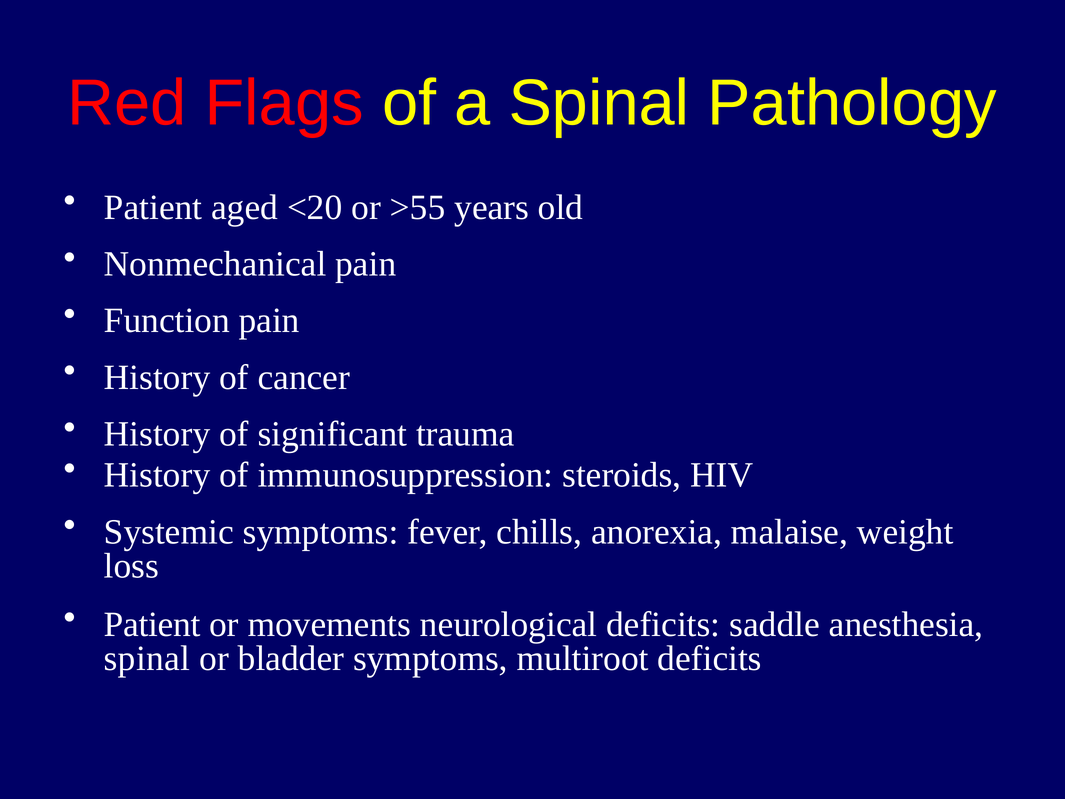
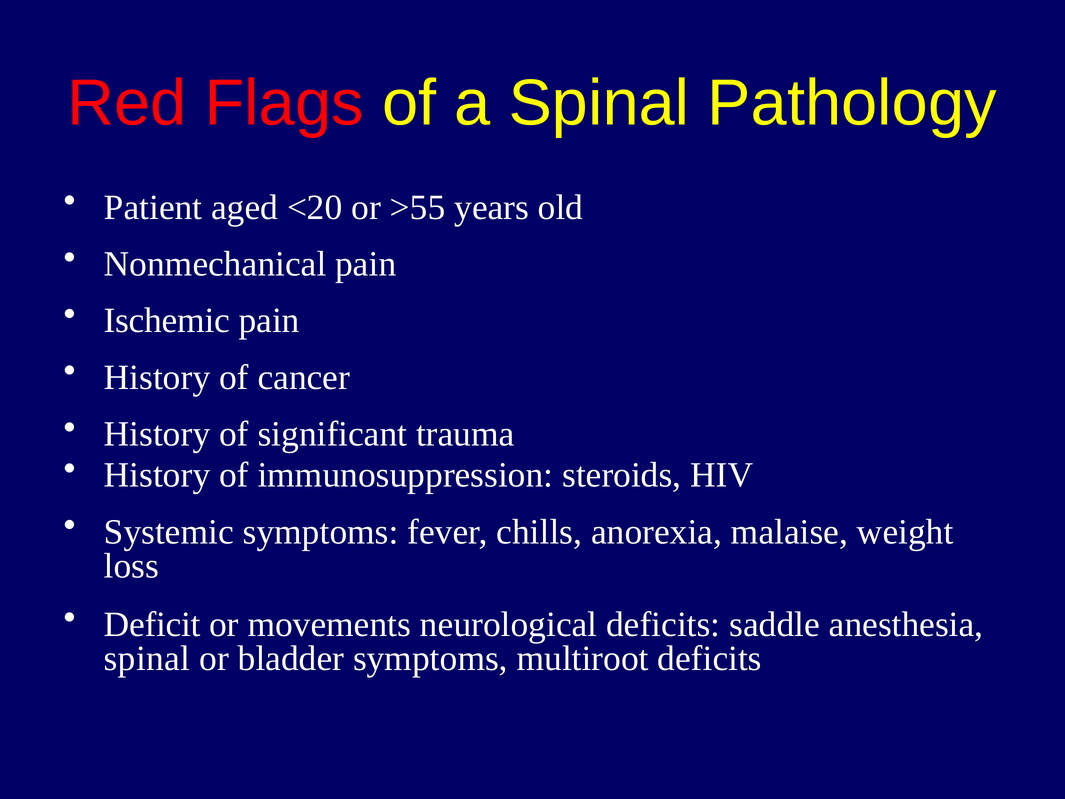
Function: Function -> Ischemic (167, 321)
Patient: Patient -> Deficit (152, 624)
